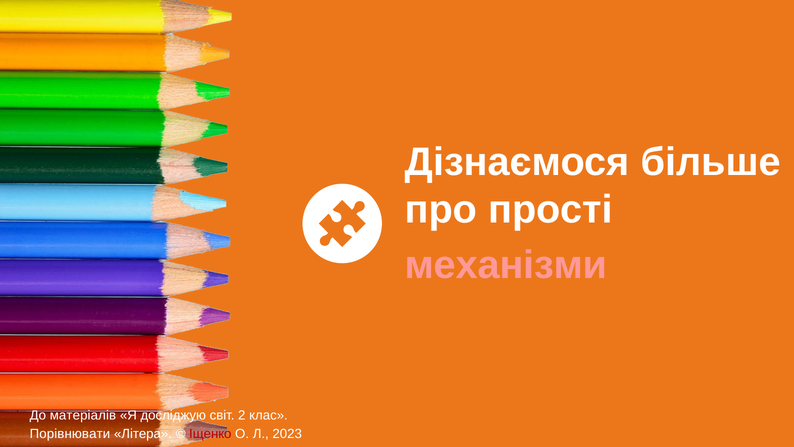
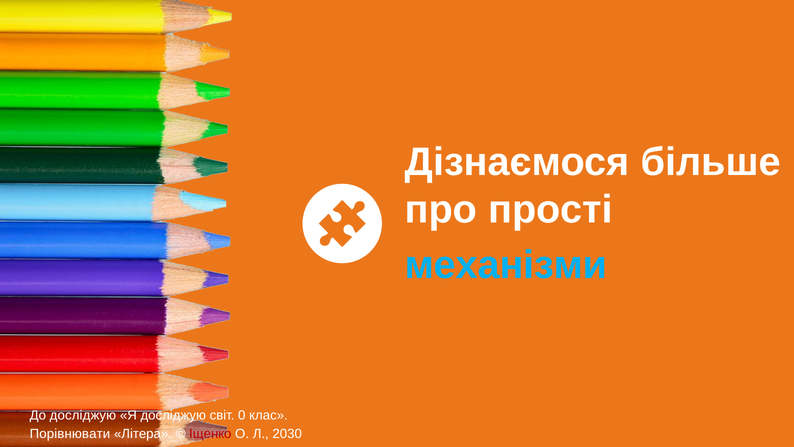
механізми colour: pink -> light blue (506, 265)
До матеріалів: матеріалів -> досліджую (83, 415)
2: 2 -> 0 (242, 415)
2023: 2023 -> 2030 (287, 434)
